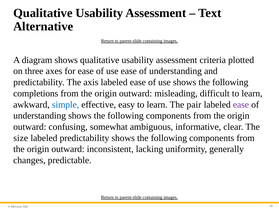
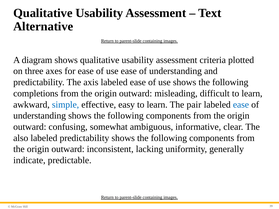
ease colour: purple -> blue (241, 105)
size: size -> also (21, 138)
changes: changes -> indicate (29, 160)
